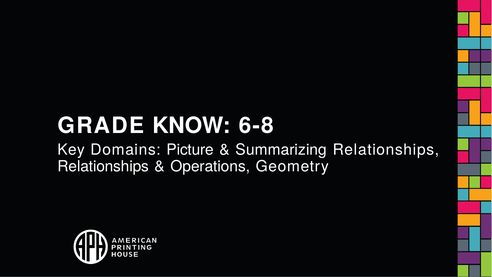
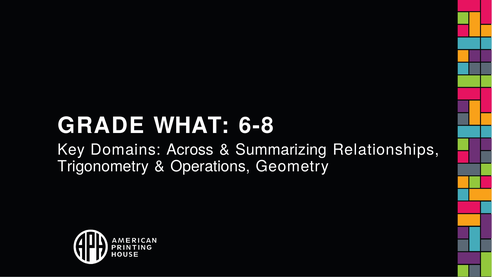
KNOW: KNOW -> WHAT (191, 126)
Picture: Picture -> Across (190, 150)
Relationships: Relationships -> Trigonometry (103, 166)
